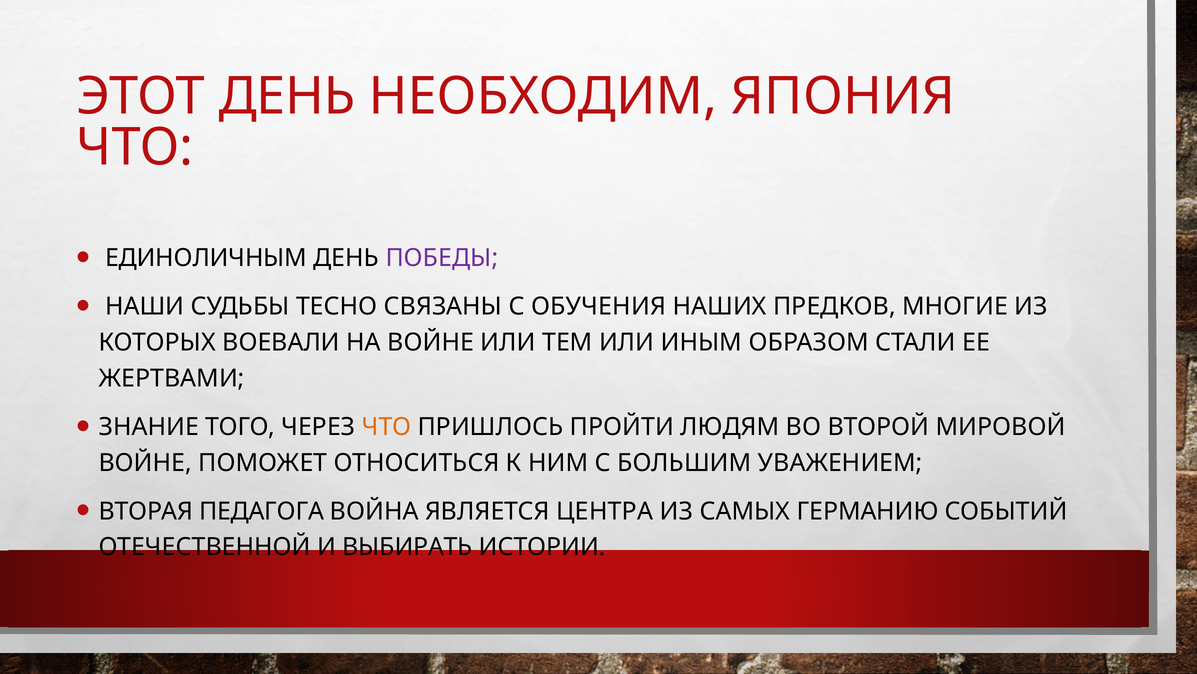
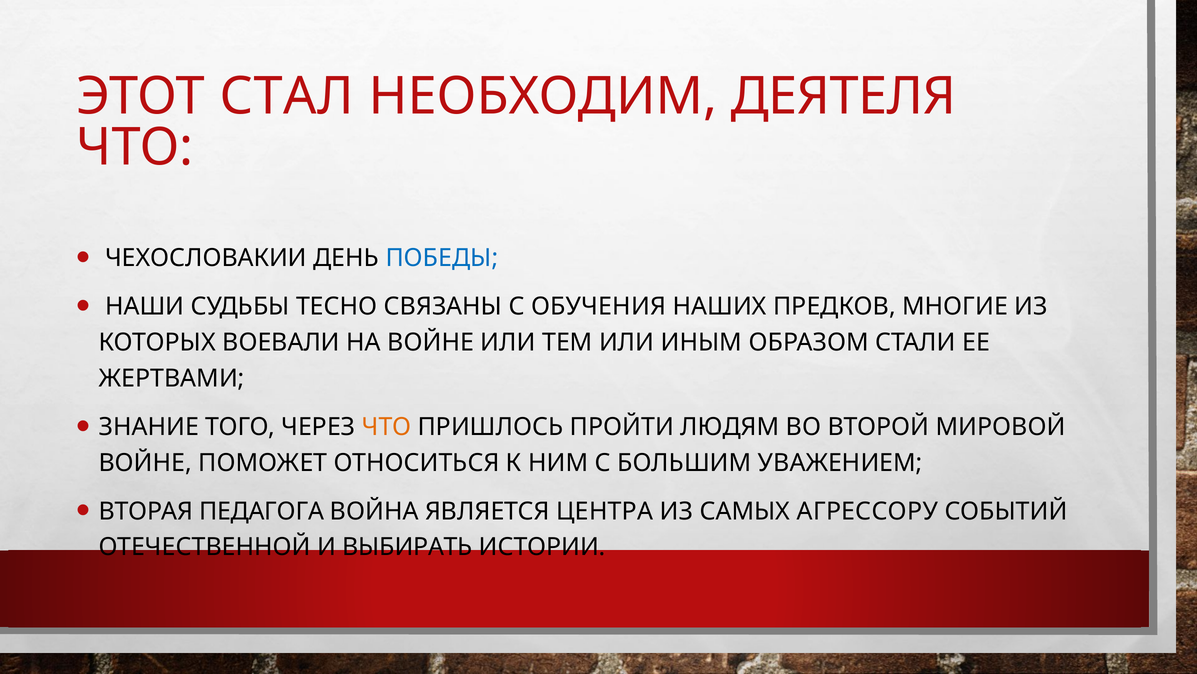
ЭТОТ ДЕНЬ: ДЕНЬ -> СТАЛ (287, 96)
ЯПОНИЯ: ЯПОНИЯ -> ДЕЯТЕЛЯ (843, 96)
ЕДИНОЛИЧНЫМ: ЕДИНОЛИЧНЫМ -> ЧЕХОСЛОВАКИИ (206, 258)
ПОБЕДЫ colour: purple -> blue (442, 258)
ГЕРМАНИЮ: ГЕРМАНИЮ -> АГРЕССОРУ (867, 511)
